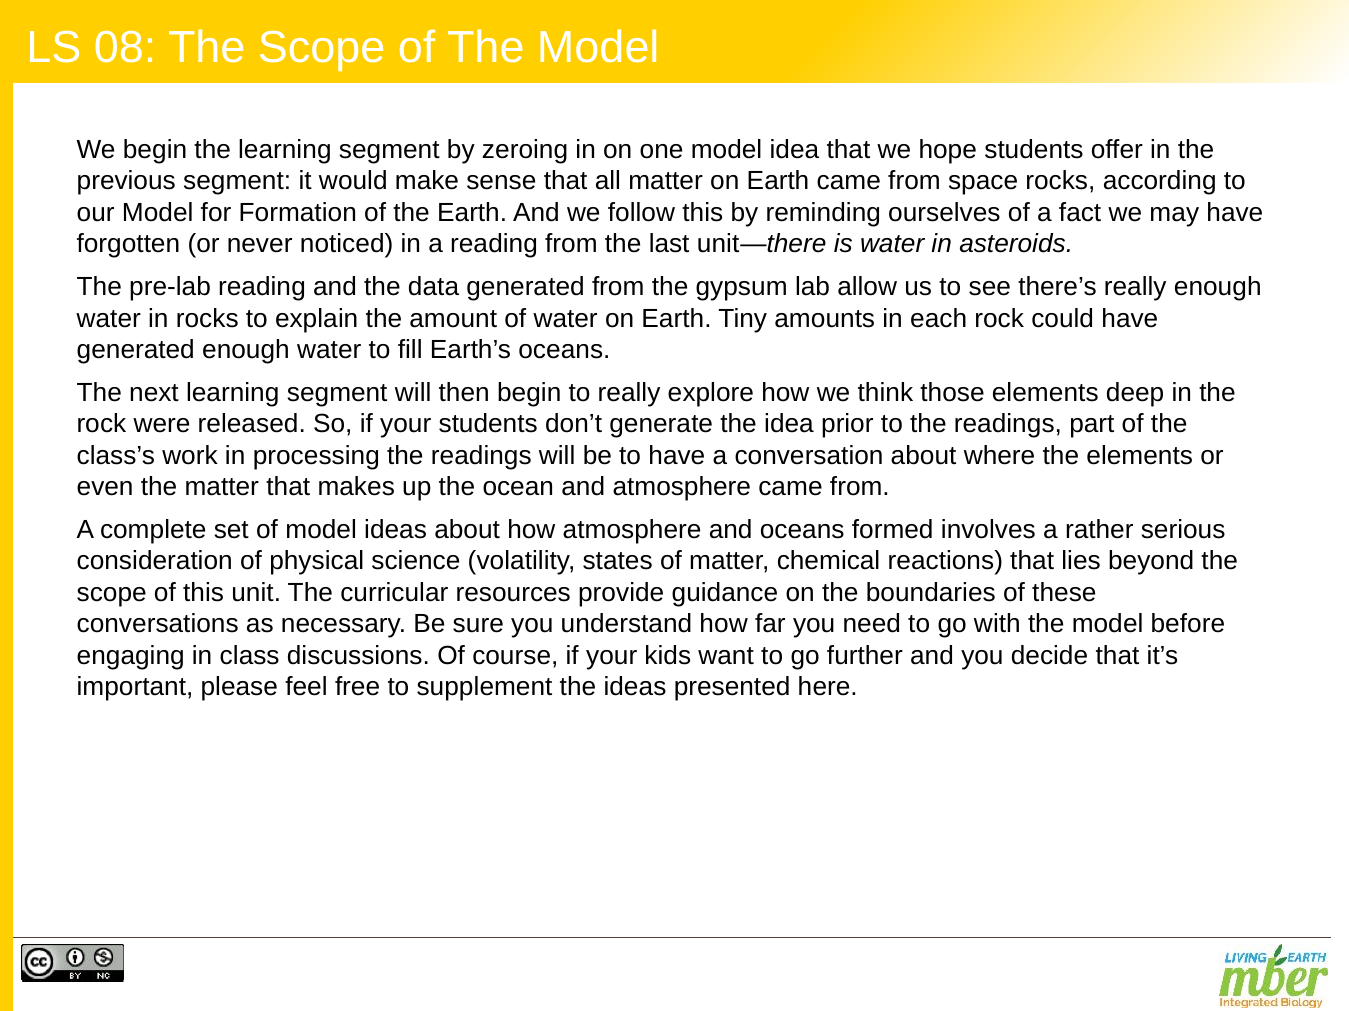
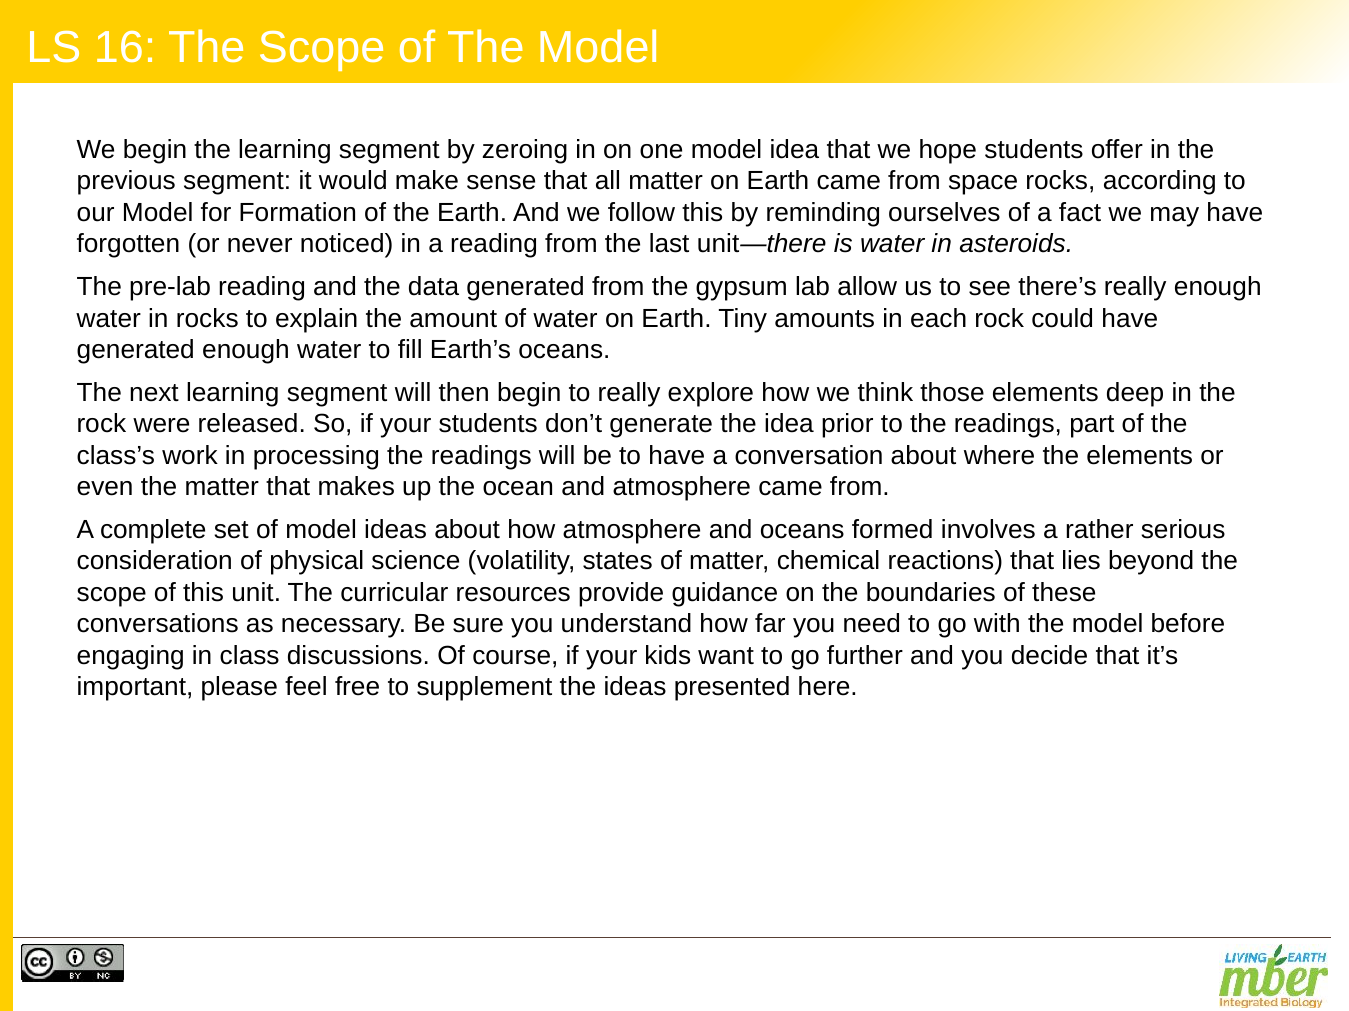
08: 08 -> 16 (125, 48)
